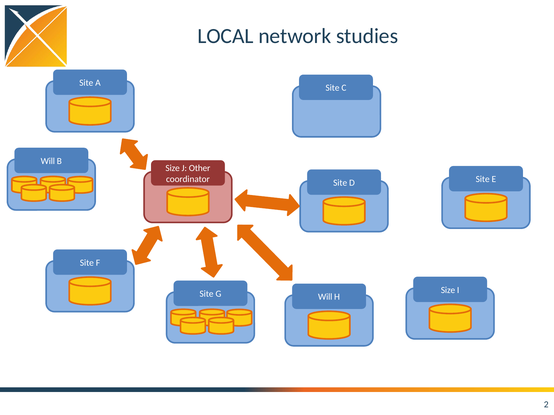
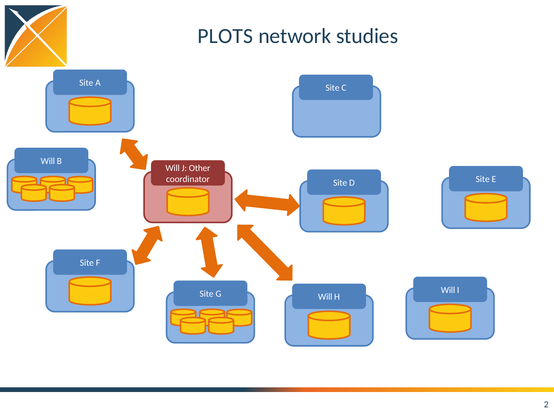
LOCAL: LOCAL -> PLOTS (225, 36)
Size: Size -> Will (173, 168)
Size: Size -> Will (448, 290)
